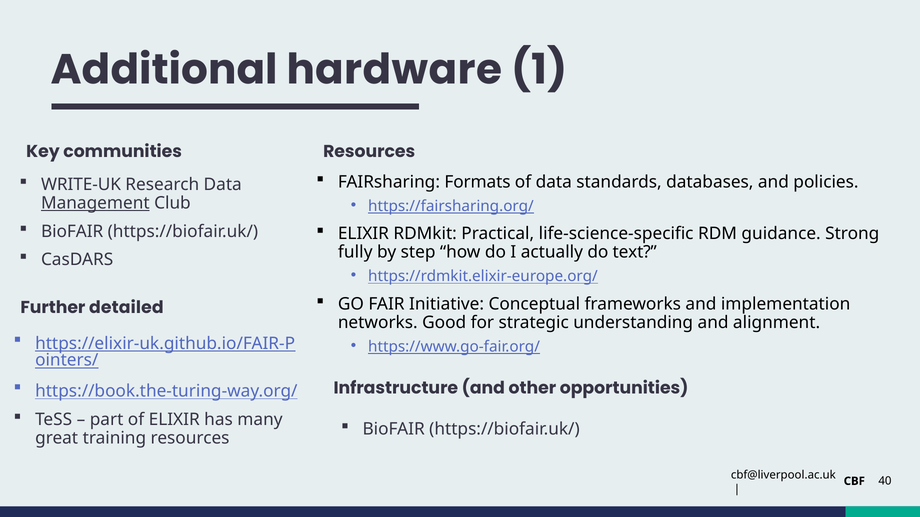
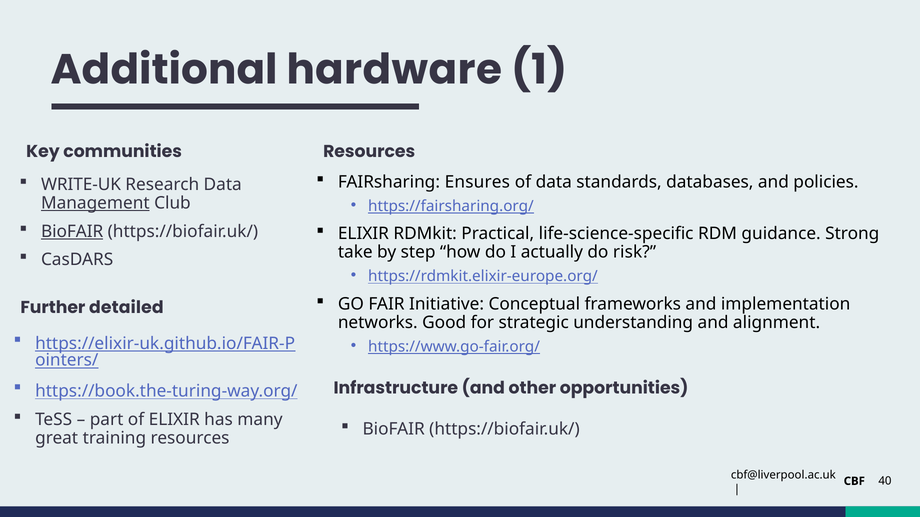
Formats: Formats -> Ensures (477, 182)
BioFAIR underline: none -> present (72, 232)
fully: fully -> take (355, 252)
text: text -> risk (635, 252)
